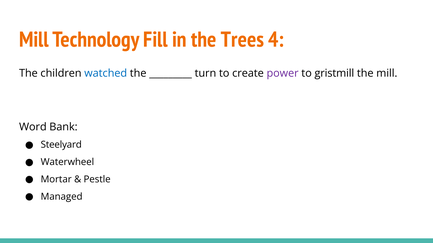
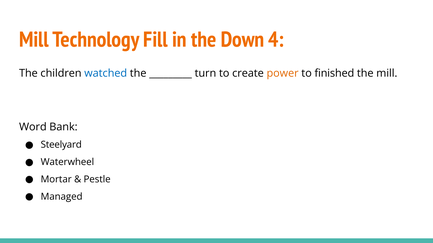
Trees: Trees -> Down (243, 40)
power colour: purple -> orange (283, 73)
gristmill: gristmill -> finished (334, 73)
